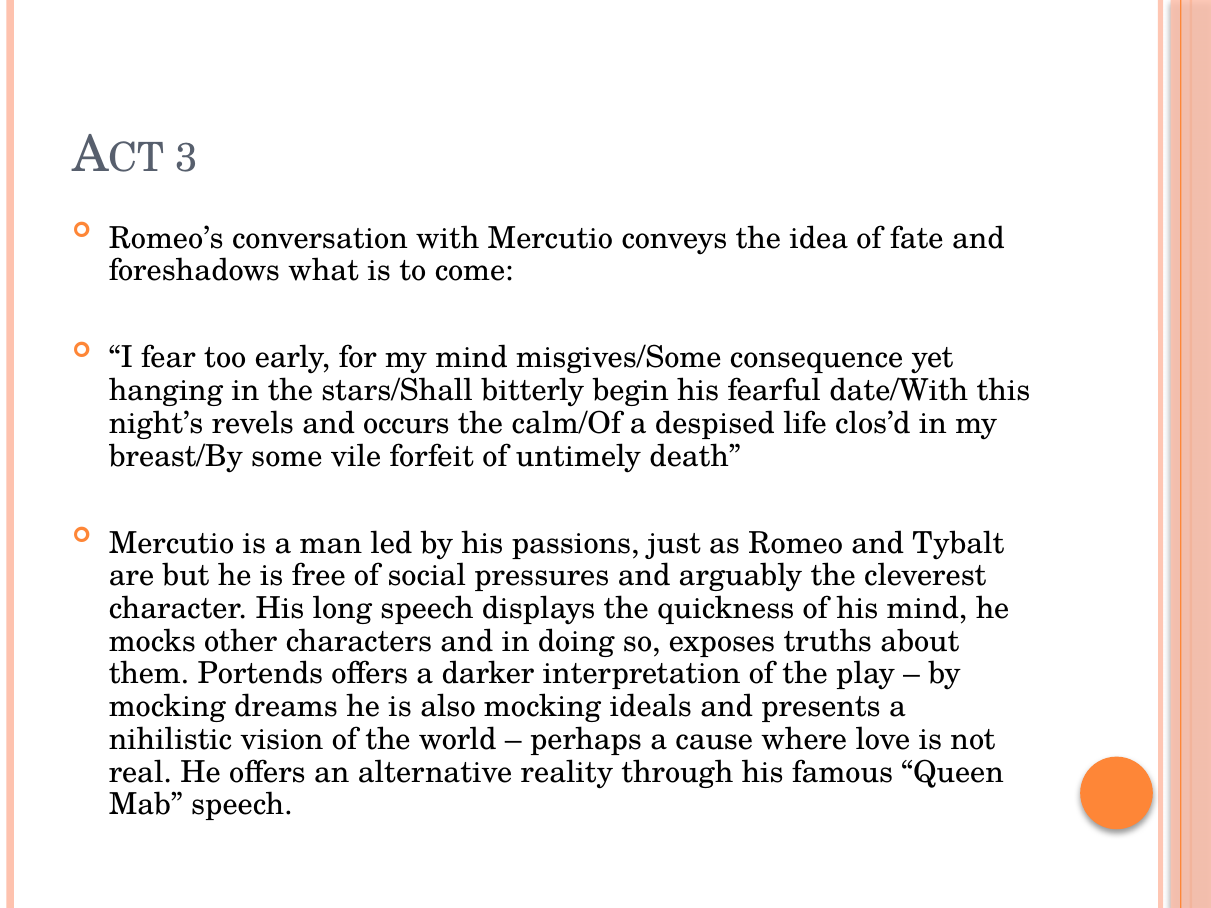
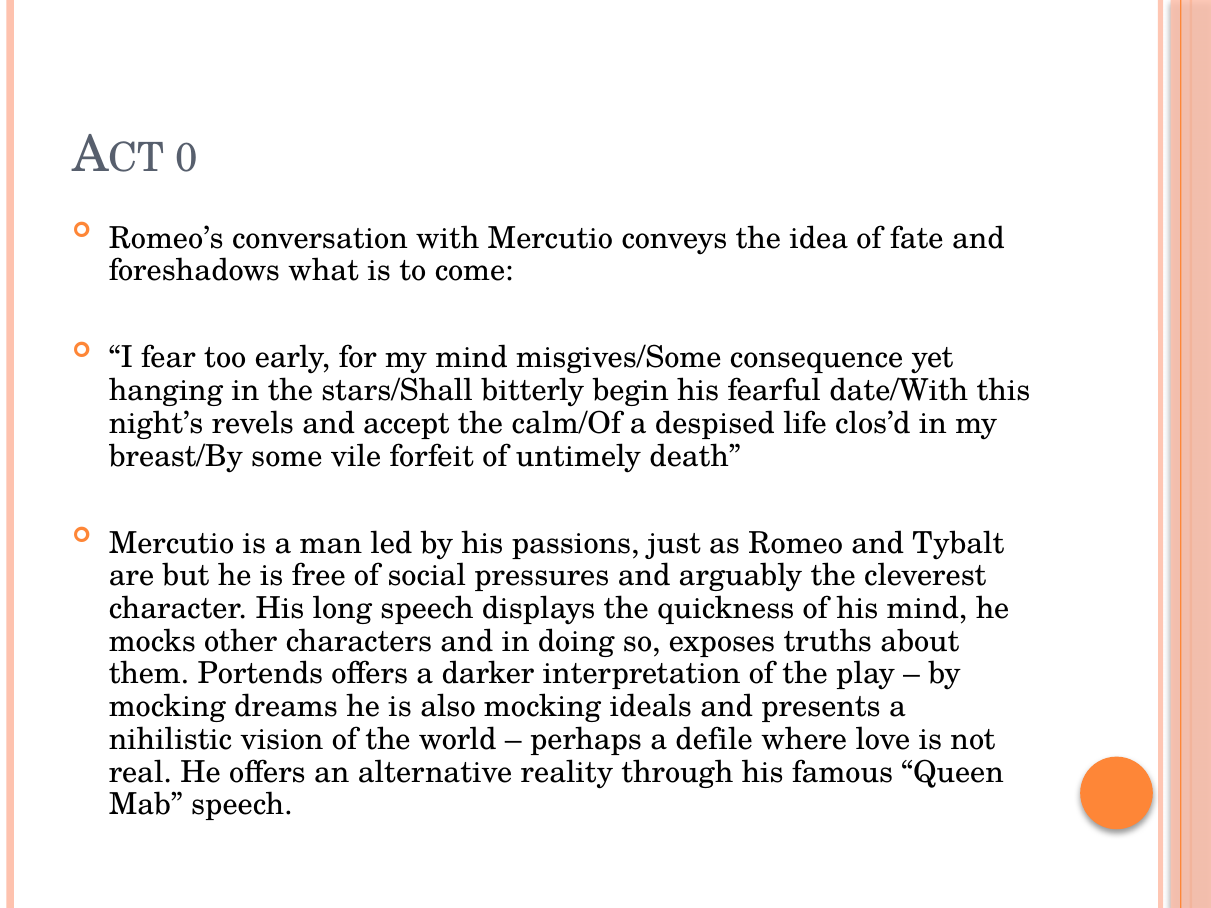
3: 3 -> 0 (187, 158)
occurs: occurs -> accept (406, 423)
cause: cause -> defile (714, 740)
